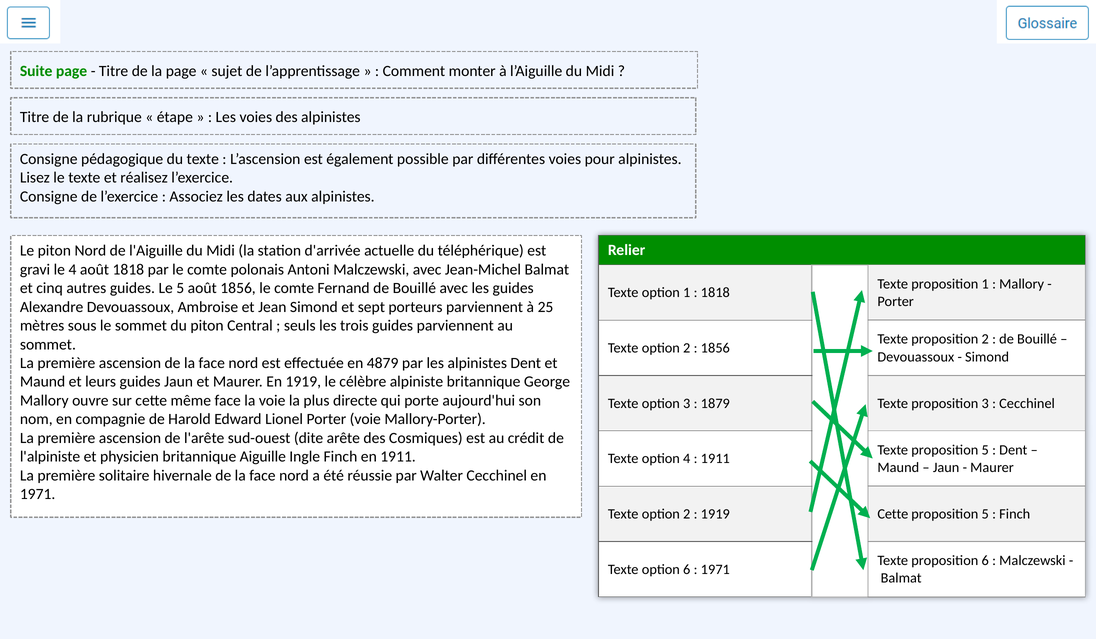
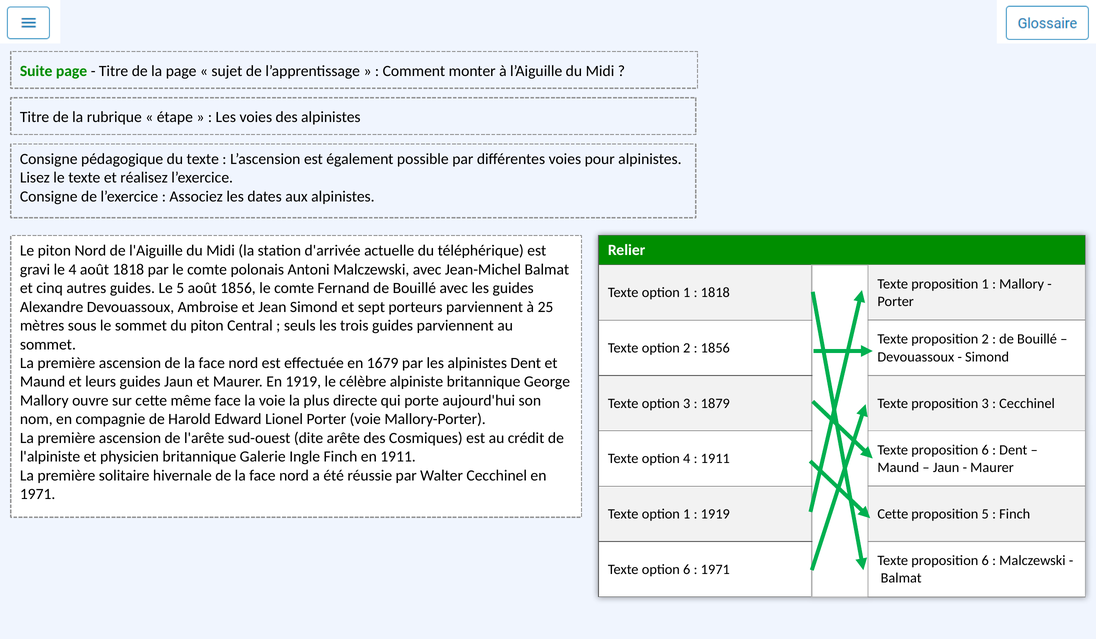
4879: 4879 -> 1679 (383, 363)
5: 5 -> 6 (985, 450)
Aiguille: Aiguille -> Galerie (263, 457)
2: 2 -> 1 (687, 514)
